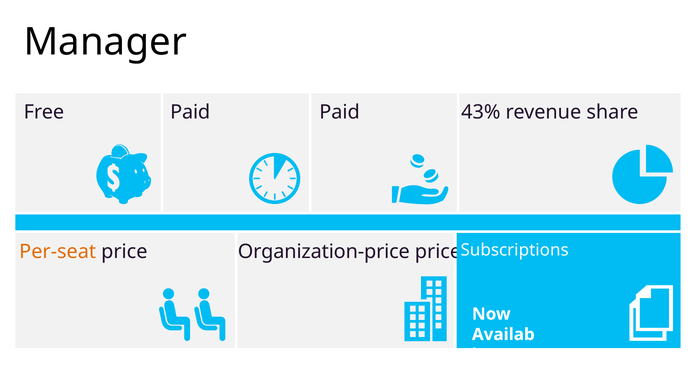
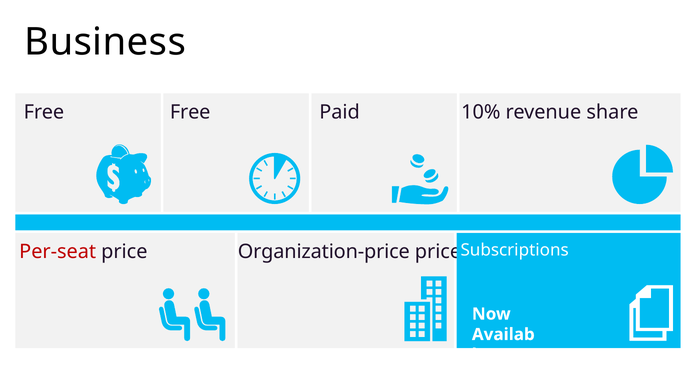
Manager: Manager -> Business (105, 42)
Free Paid: Paid -> Free (190, 112)
43%: 43% -> 10% (481, 112)
Per-seat colour: orange -> red (58, 252)
